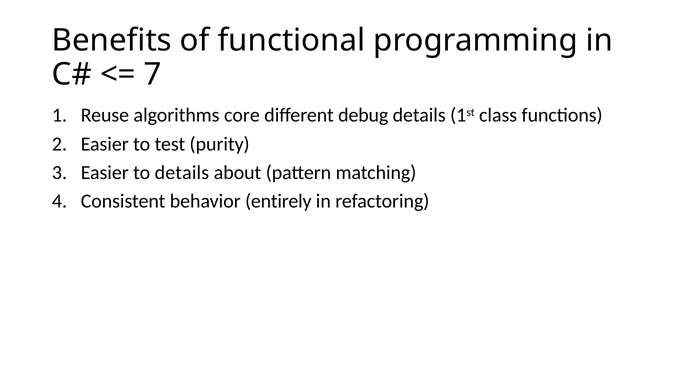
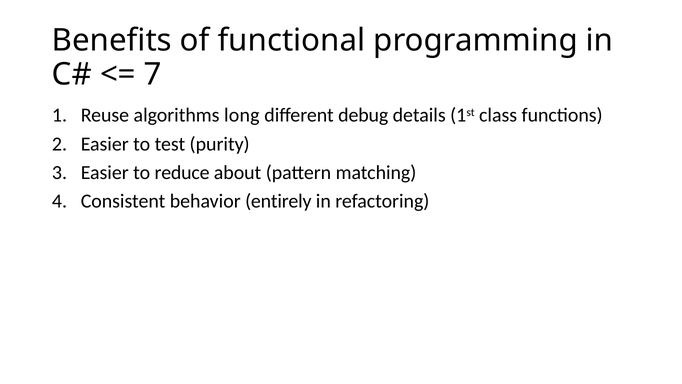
core: core -> long (242, 115)
to details: details -> reduce (182, 172)
